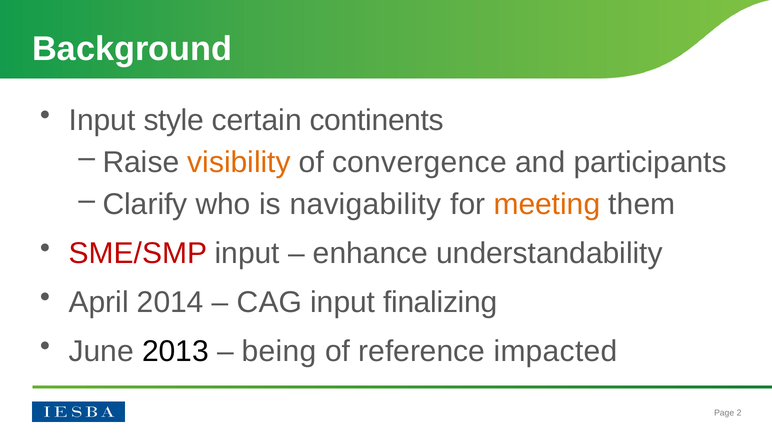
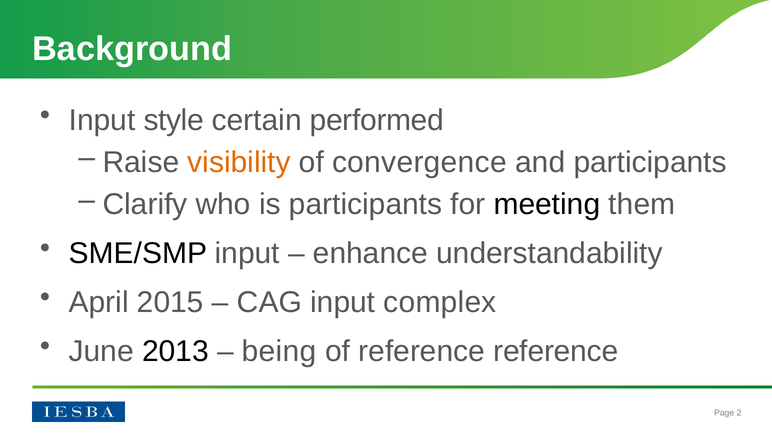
continents: continents -> performed (377, 120)
is navigability: navigability -> participants (366, 205)
meeting colour: orange -> black (547, 205)
SME/SMP colour: red -> black (138, 254)
2014: 2014 -> 2015 (170, 302)
finalizing: finalizing -> complex (440, 302)
reference impacted: impacted -> reference (556, 351)
